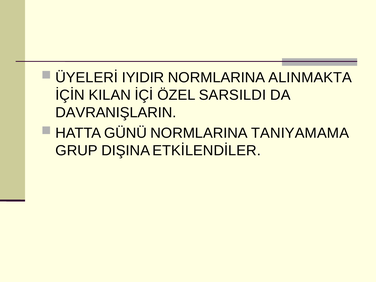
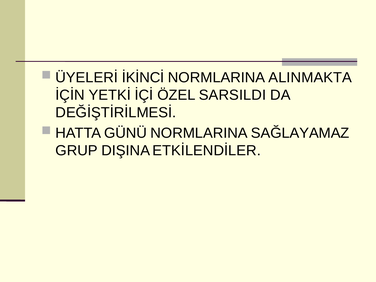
IYIDIR: IYIDIR -> İKİNCİ (143, 77)
KILAN: KILAN -> YETKİ (110, 95)
DAVRANIŞLARIN: DAVRANIŞLARIN -> DEĞİŞTİRİLMESİ (116, 113)
TANIYAMAMA: TANIYAMAMA -> SAĞLAYAMAZ (300, 133)
